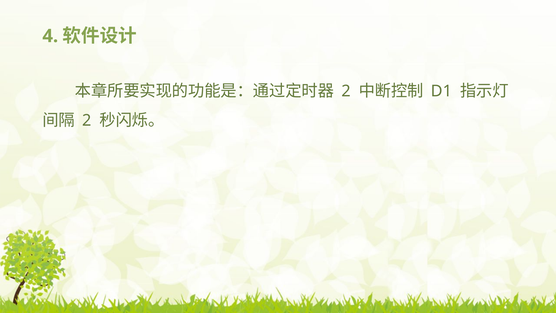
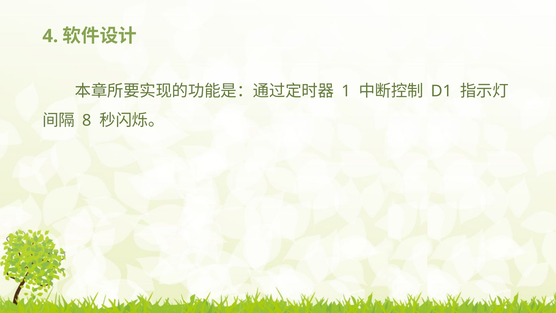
2: 2 -> 1 (346, 91)
2: 2 -> 8 (87, 120)
